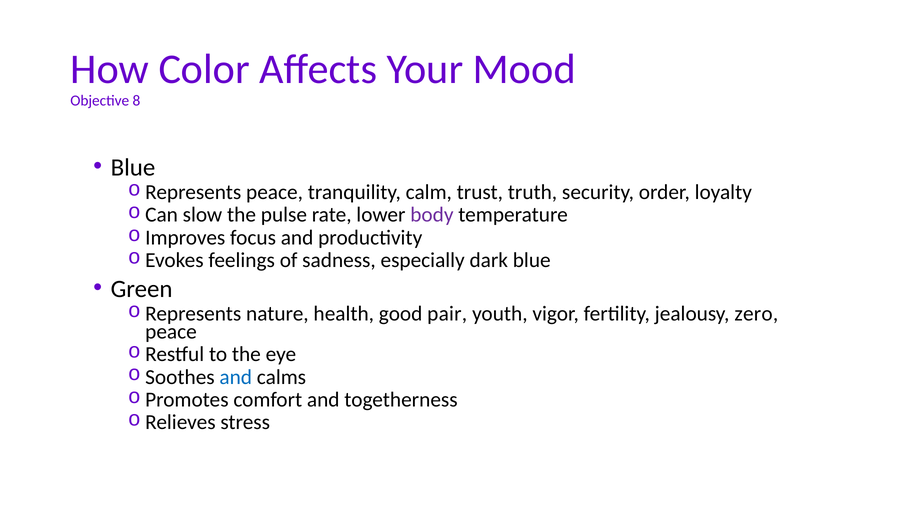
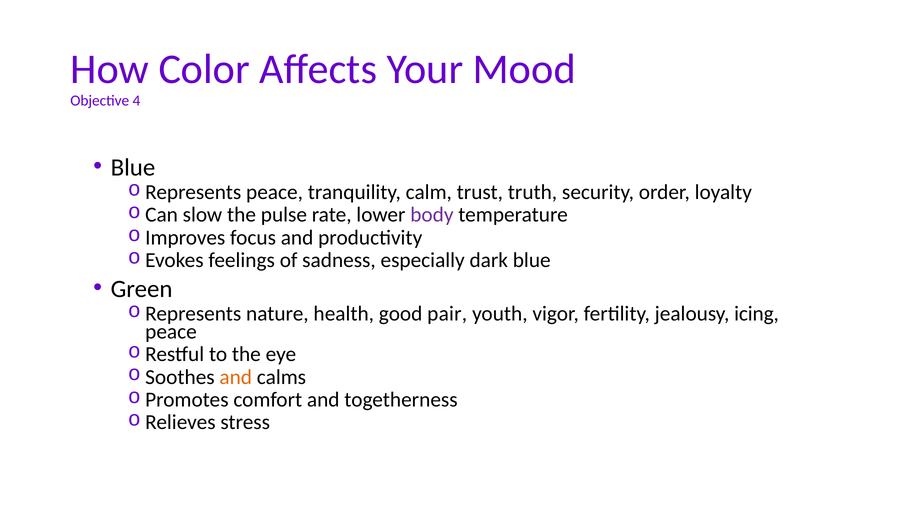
8: 8 -> 4 (136, 100)
zero: zero -> icing (757, 313)
and colour: blue -> orange (236, 377)
